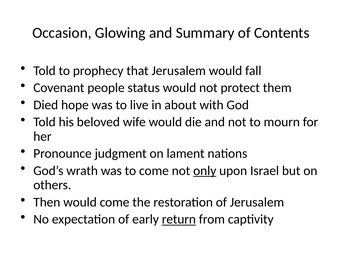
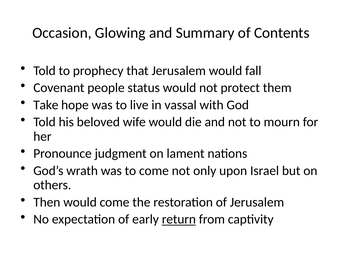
Died: Died -> Take (46, 105)
about: about -> vassal (181, 105)
only underline: present -> none (205, 170)
